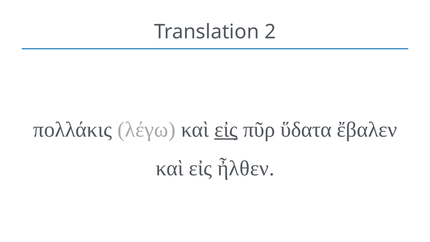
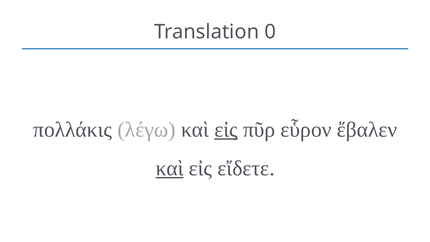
2: 2 -> 0 (270, 32)
ὕδατα: ὕδατα -> εὗρον (306, 130)
καὶ underline: none -> present (170, 168)
ἦλθεν: ἦλθεν -> εἴδετε (246, 168)
